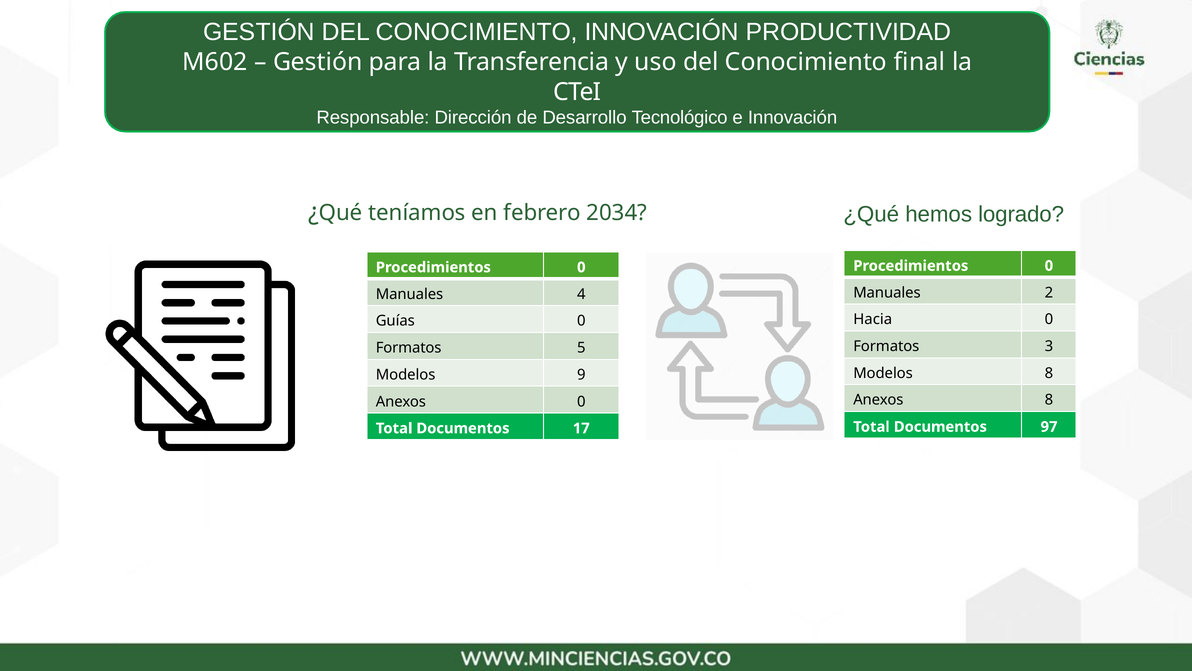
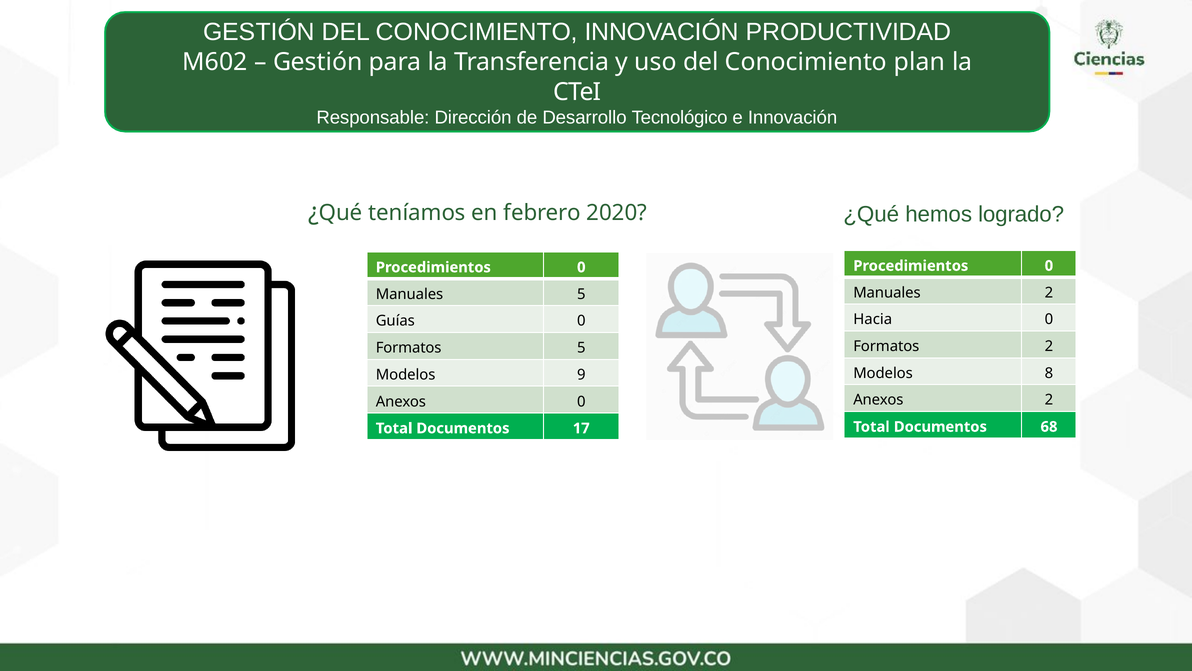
final: final -> plan (919, 62)
2034: 2034 -> 2020 (617, 212)
Manuales 4: 4 -> 5 (581, 294)
Formatos 3: 3 -> 2 (1049, 346)
Anexos 8: 8 -> 2 (1049, 400)
97: 97 -> 68 (1049, 427)
